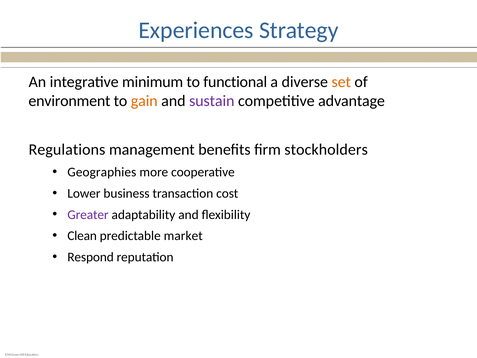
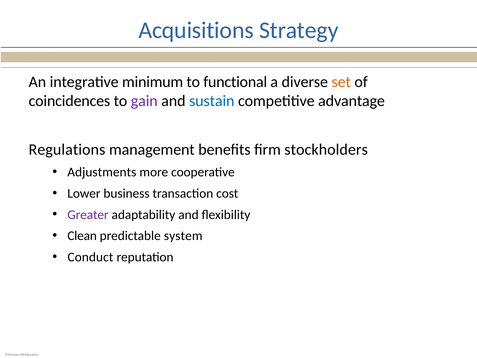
Experiences: Experiences -> Acquisitions (196, 30)
environment: environment -> coincidences (69, 101)
gain colour: orange -> purple (144, 101)
sustain colour: purple -> blue (212, 101)
Geographies: Geographies -> Adjustments (102, 172)
market: market -> system (183, 236)
Respond: Respond -> Conduct (90, 257)
